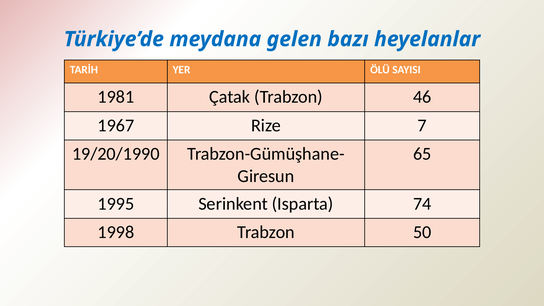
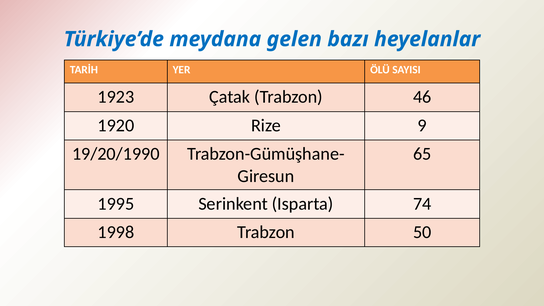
1981: 1981 -> 1923 (116, 97)
1967: 1967 -> 1920 (116, 125)
7: 7 -> 9 (422, 125)
